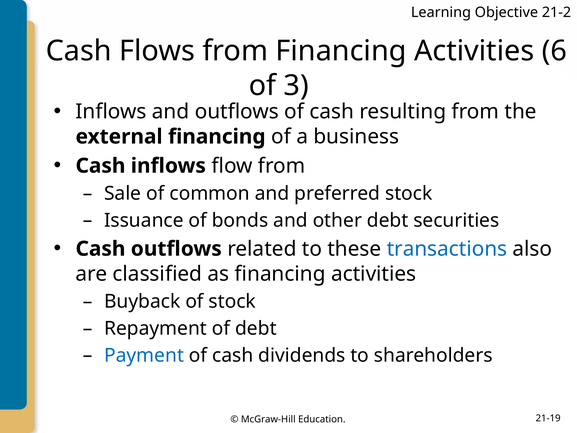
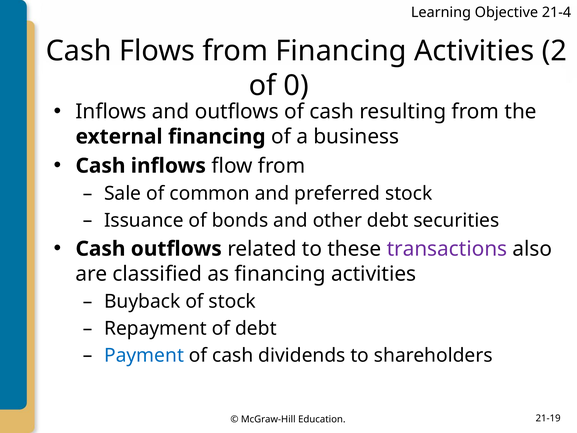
21-2: 21-2 -> 21-4 (557, 12)
6: 6 -> 2 (554, 51)
3: 3 -> 0 (296, 86)
transactions colour: blue -> purple (447, 249)
